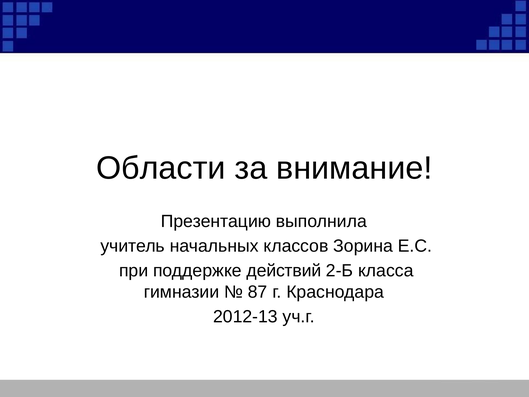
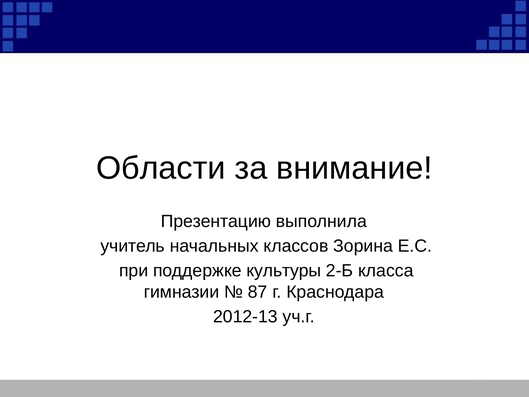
действий: действий -> культуры (284, 271)
